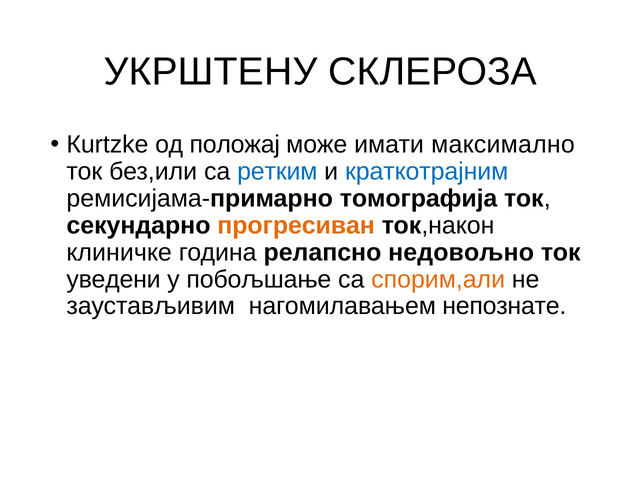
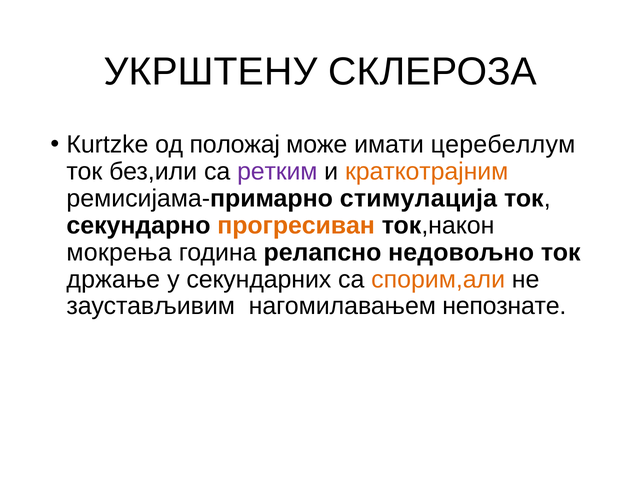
максимално: максимално -> церебеллум (503, 145)
ретким colour: blue -> purple (277, 171)
краткотрајним colour: blue -> orange (427, 171)
томографија: томографија -> стимулација (418, 198)
клиничке: клиничке -> мокрења (119, 252)
уведени: уведени -> држање (113, 279)
побољшање: побољшање -> секундарних (259, 279)
